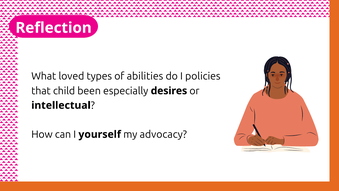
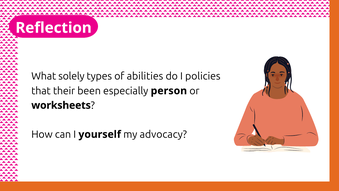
loved: loved -> solely (71, 76)
child: child -> their (64, 91)
desires: desires -> person (169, 91)
intellectual: intellectual -> worksheets (61, 105)
